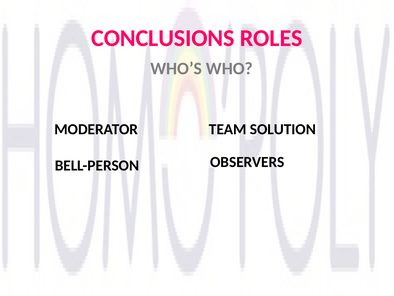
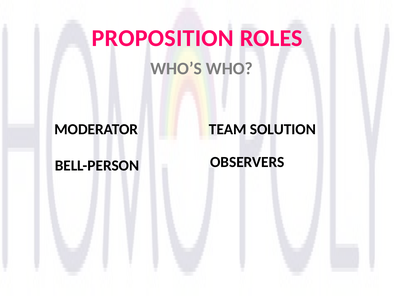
CONCLUSIONS: CONCLUSIONS -> PROPOSITION (163, 38)
